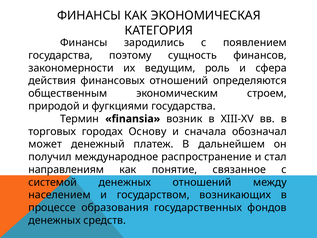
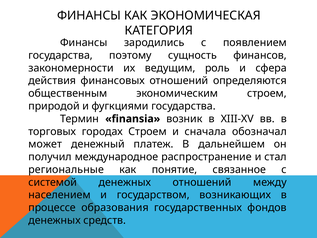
городах Основу: Основу -> Строем (148, 131)
направлениям: направлениям -> региональные (66, 169)
